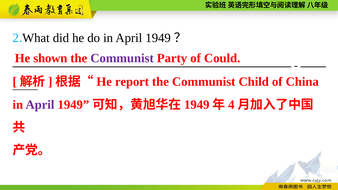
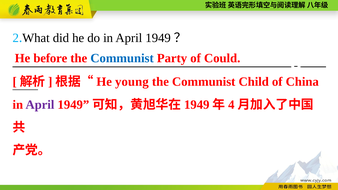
shown: shown -> before (50, 58)
Communist colour: purple -> blue (122, 58)
report: report -> young (132, 82)
